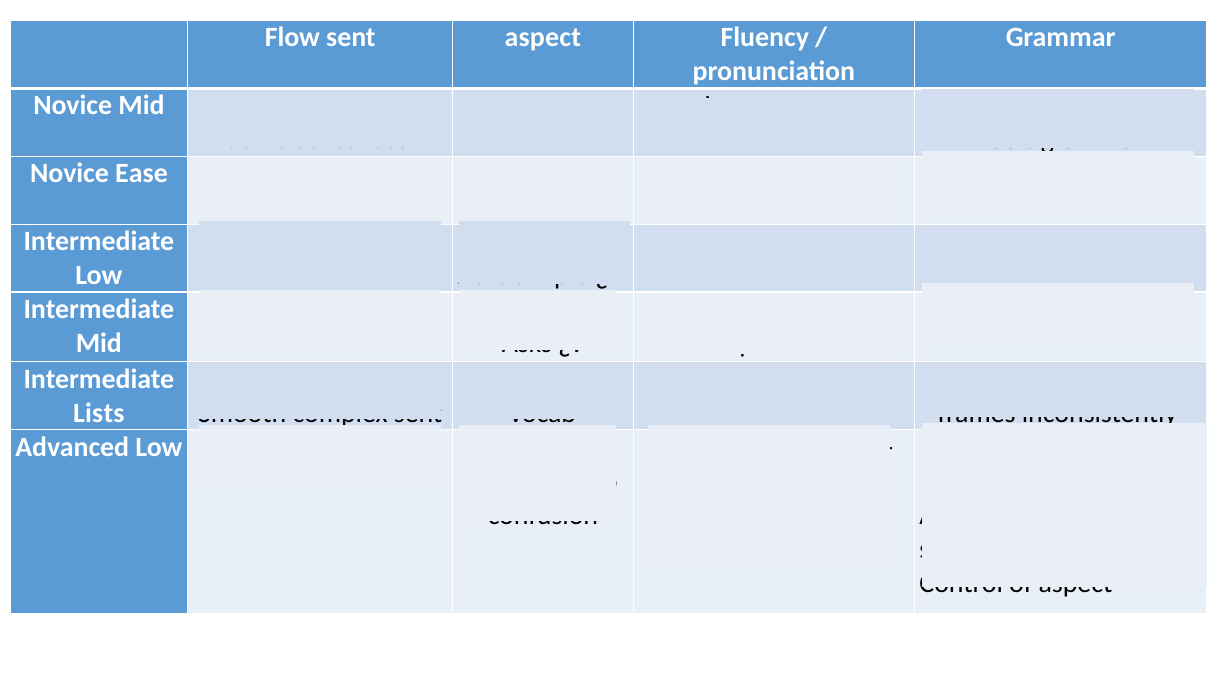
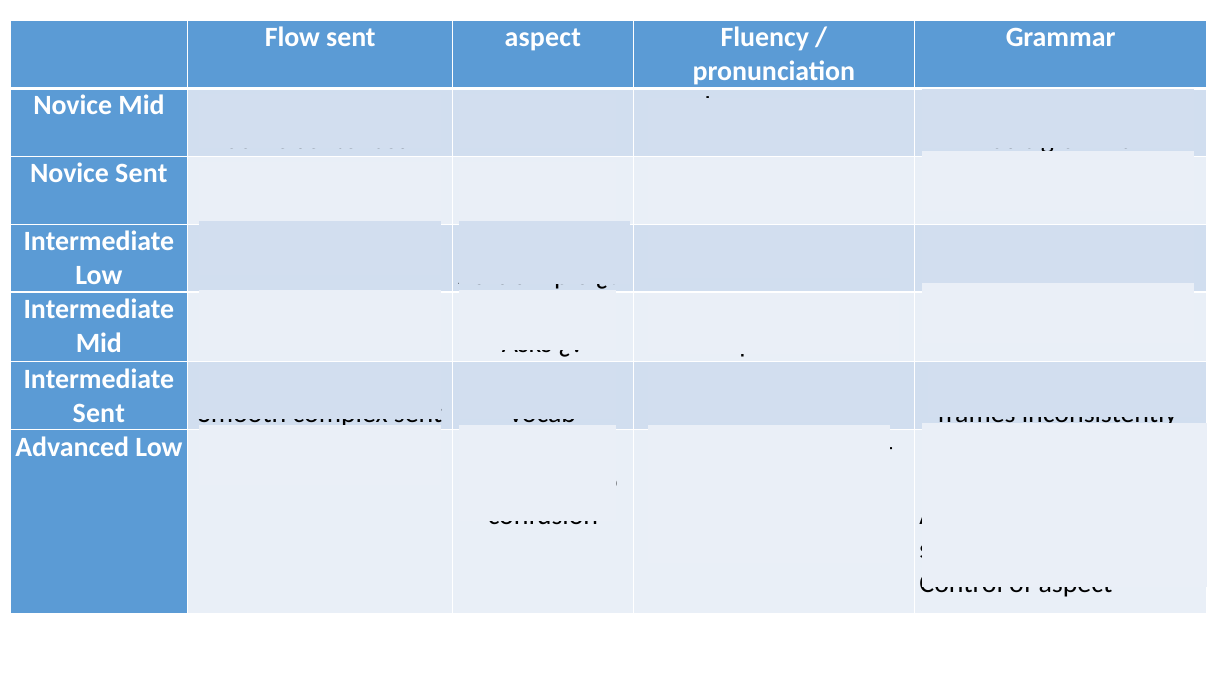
Novice Ease: Ease -> Sent (141, 173)
Lists: Lists -> Sent (99, 413)
